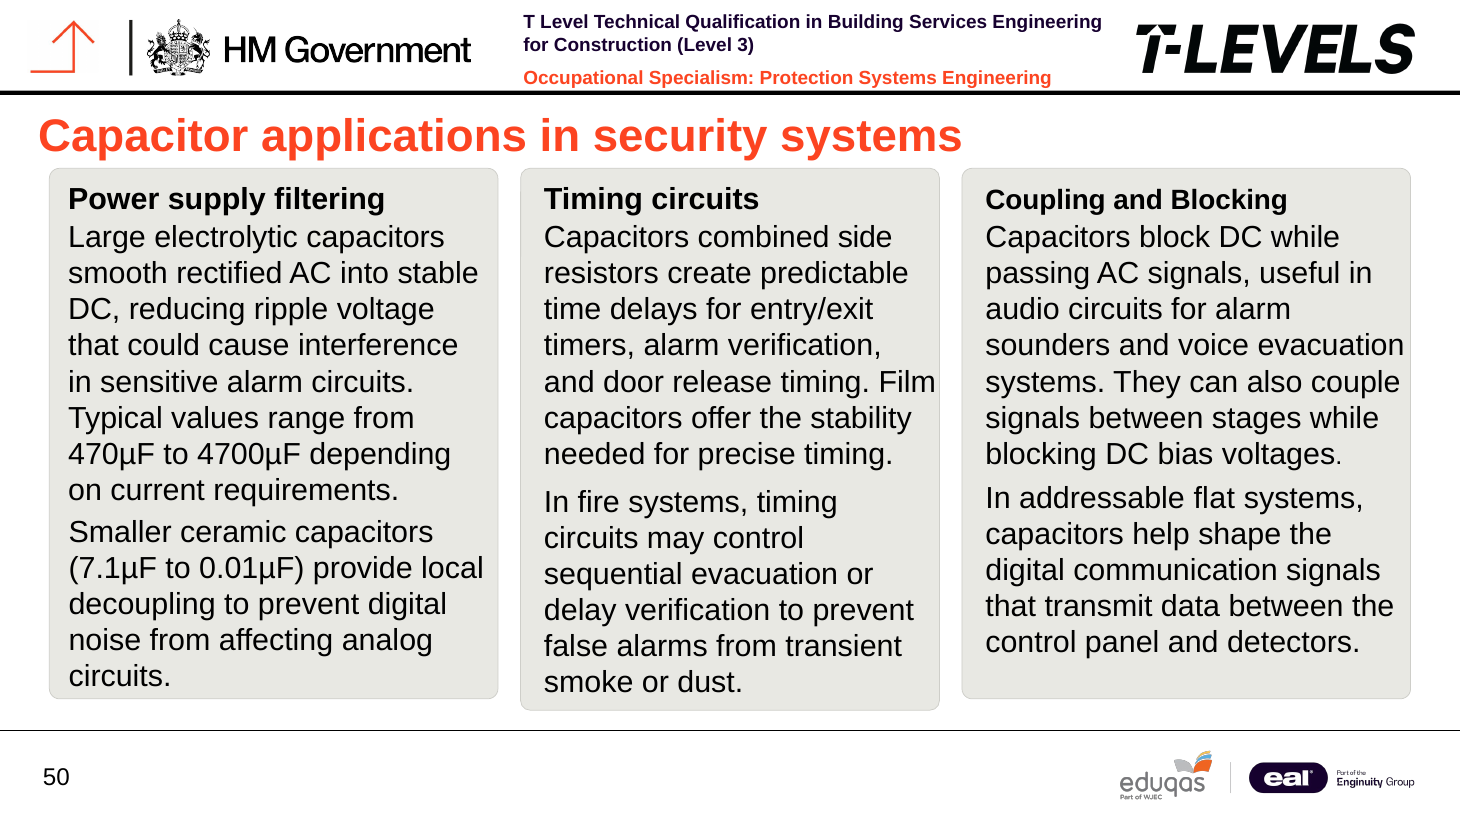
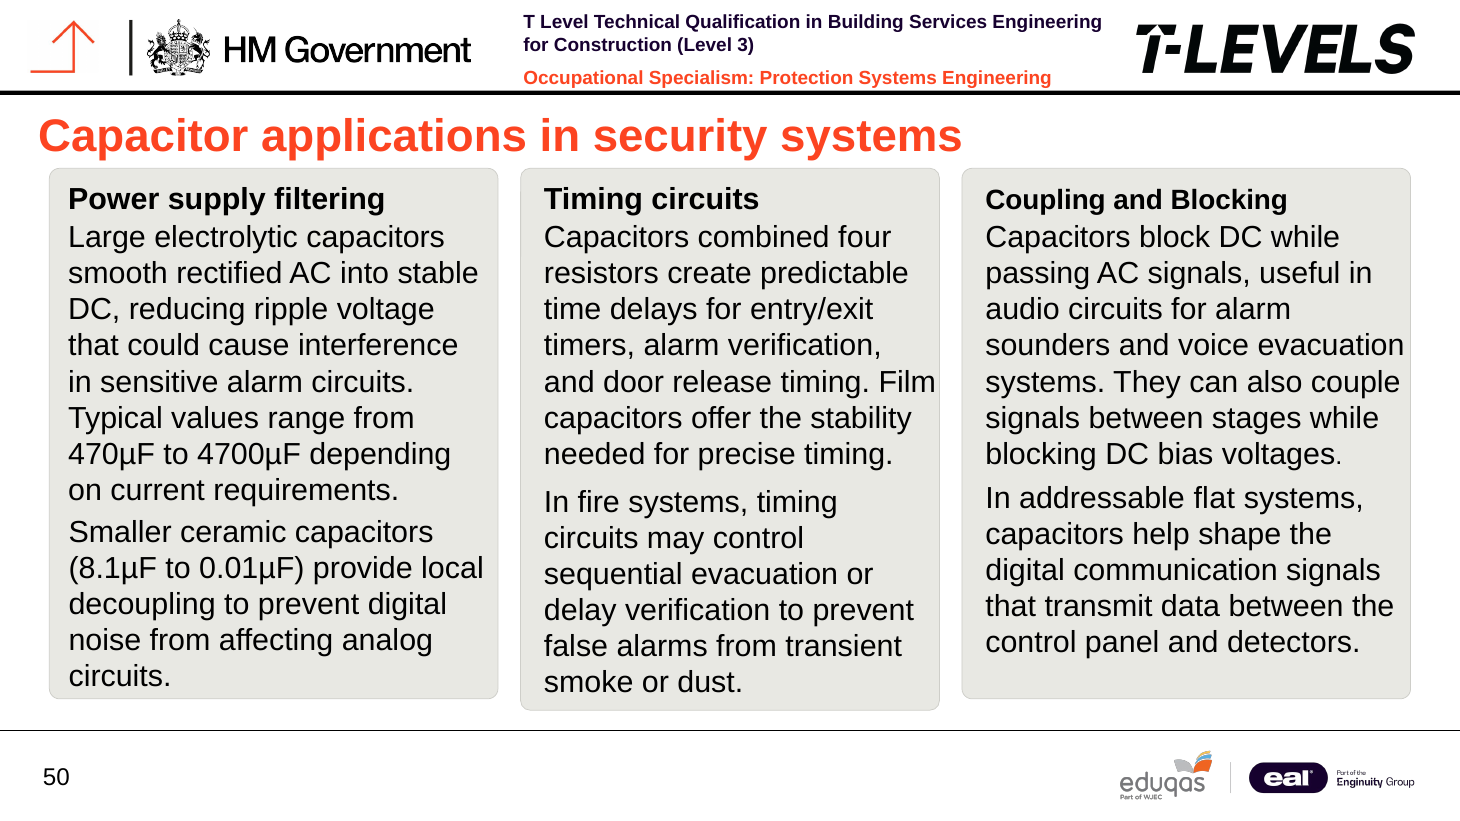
side: side -> four (865, 238)
7.1µF: 7.1µF -> 8.1µF (113, 569)
